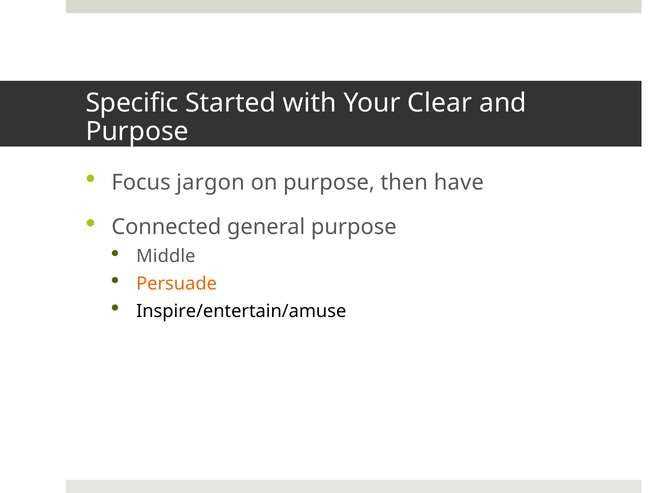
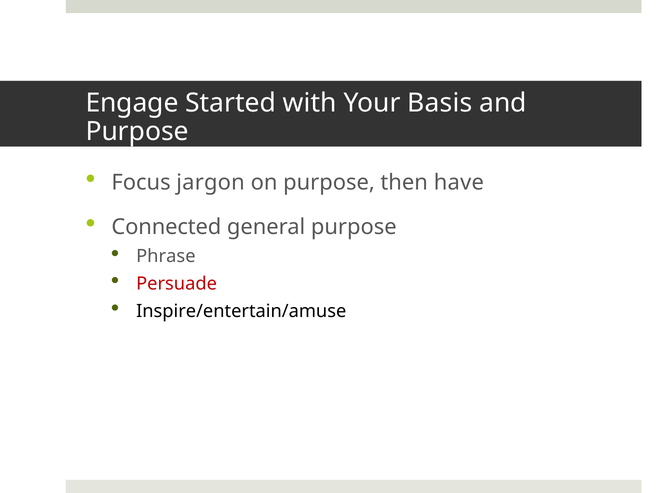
Specific: Specific -> Engage (132, 103)
Clear: Clear -> Basis (440, 103)
Middle: Middle -> Phrase (166, 257)
Persuade colour: orange -> red (177, 284)
